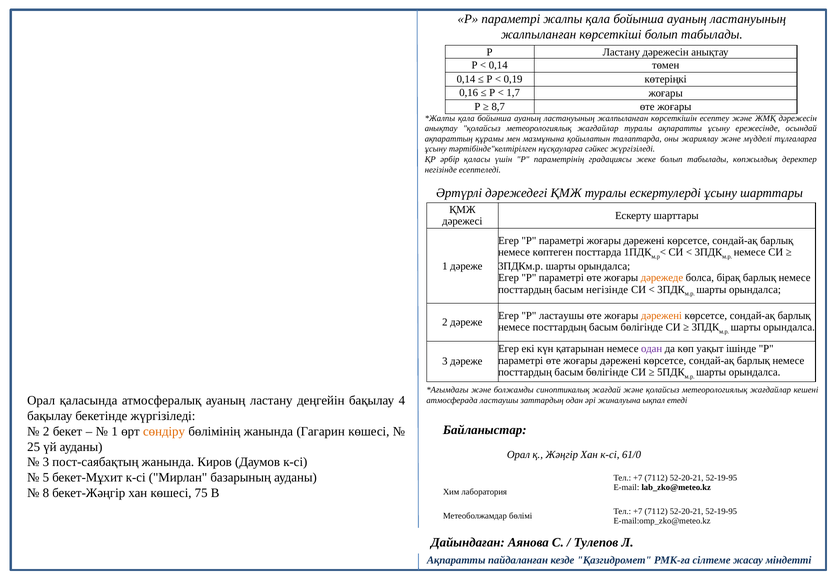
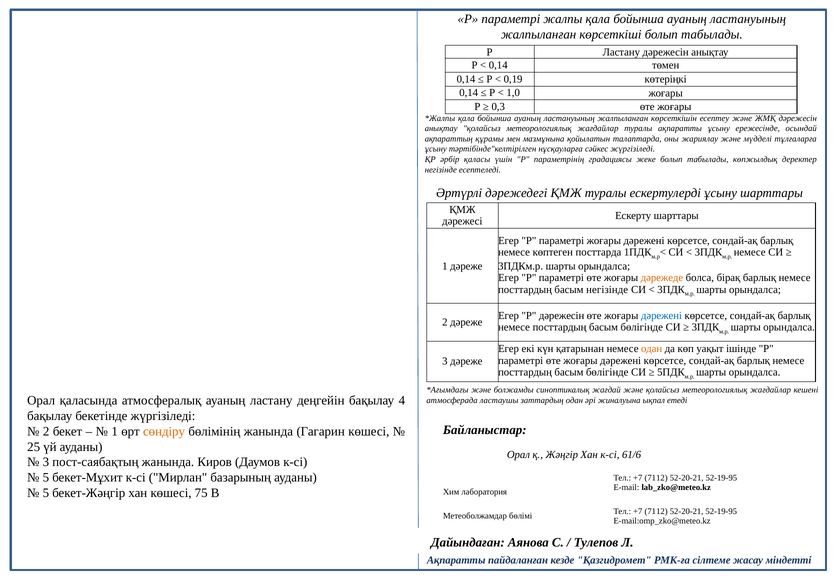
0,16: 0,16 -> 0,14 (469, 93)
1,7: 1,7 -> 1,0 (513, 93)
8,7: 8,7 -> 0,3 (498, 107)
Р ластаушы: ластаушы -> дәрежесін (562, 315)
дәрежені colour: orange -> blue (661, 315)
одан colour: purple -> orange (652, 348)
61/0: 61/0 -> 61/6 (632, 455)
8: 8 -> 5 (46, 493)
